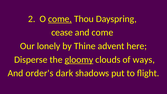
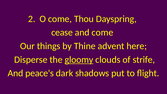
come underline: present -> none (60, 19)
lonely: lonely -> things (49, 46)
ways: ways -> strife (144, 60)
order's: order's -> peace's (40, 73)
